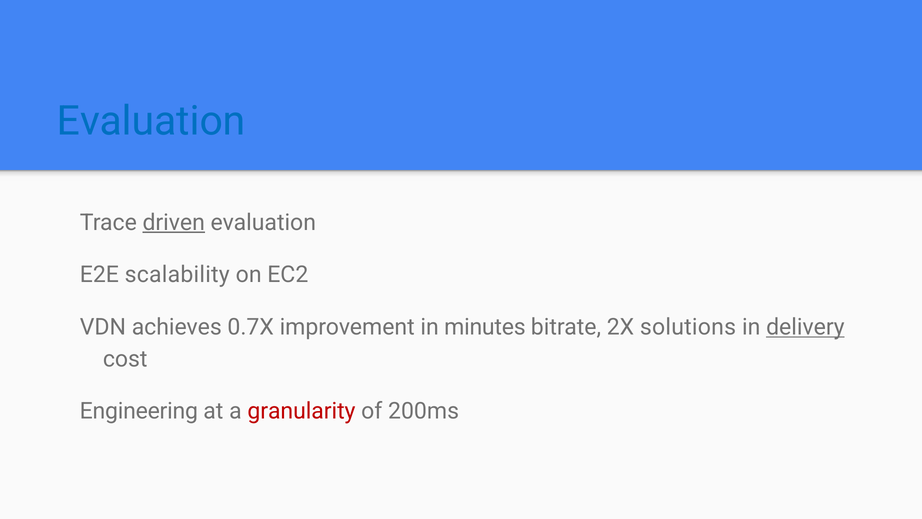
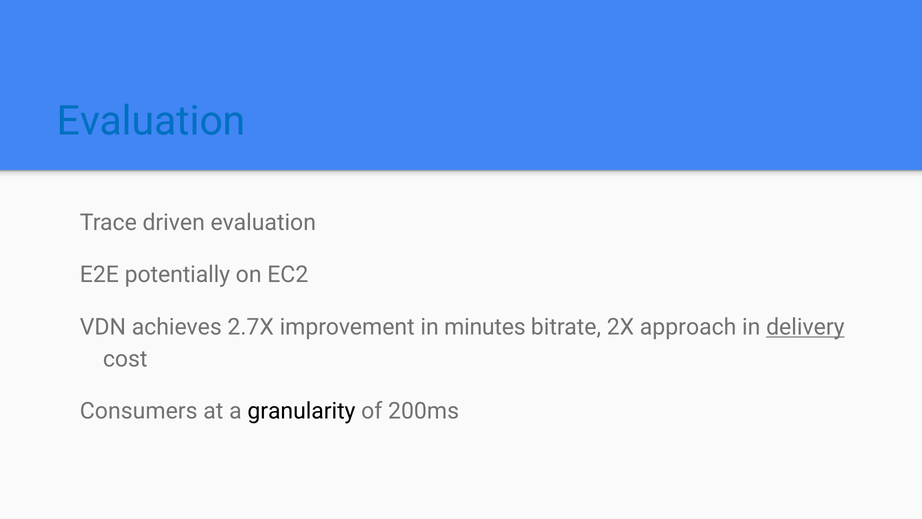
driven underline: present -> none (174, 222)
scalability: scalability -> potentially (177, 275)
0.7X: 0.7X -> 2.7X (251, 327)
solutions: solutions -> approach (688, 327)
Engineering: Engineering -> Consumers (139, 411)
granularity colour: red -> black (301, 411)
